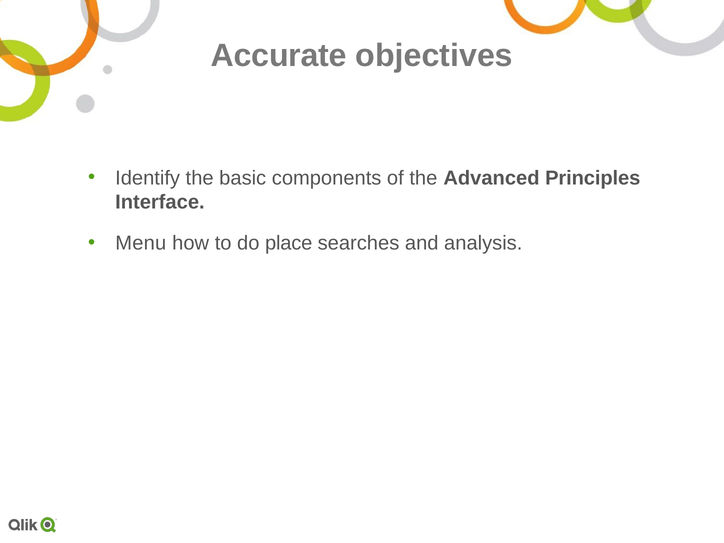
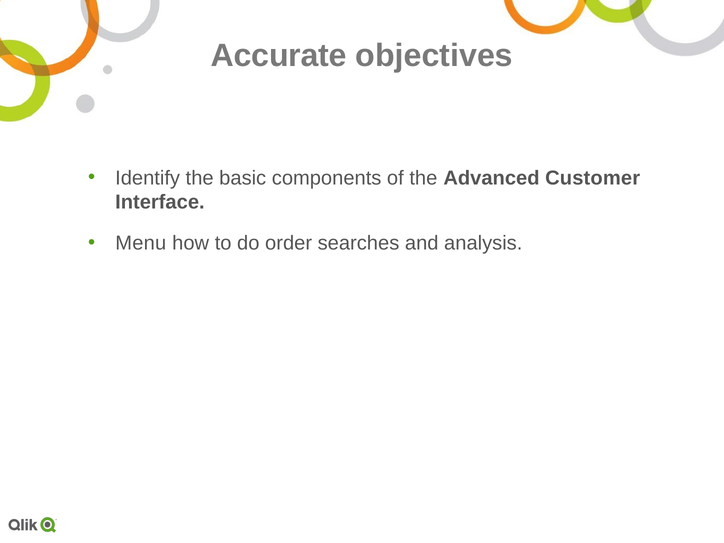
Principles: Principles -> Customer (593, 178)
place: place -> order (289, 243)
